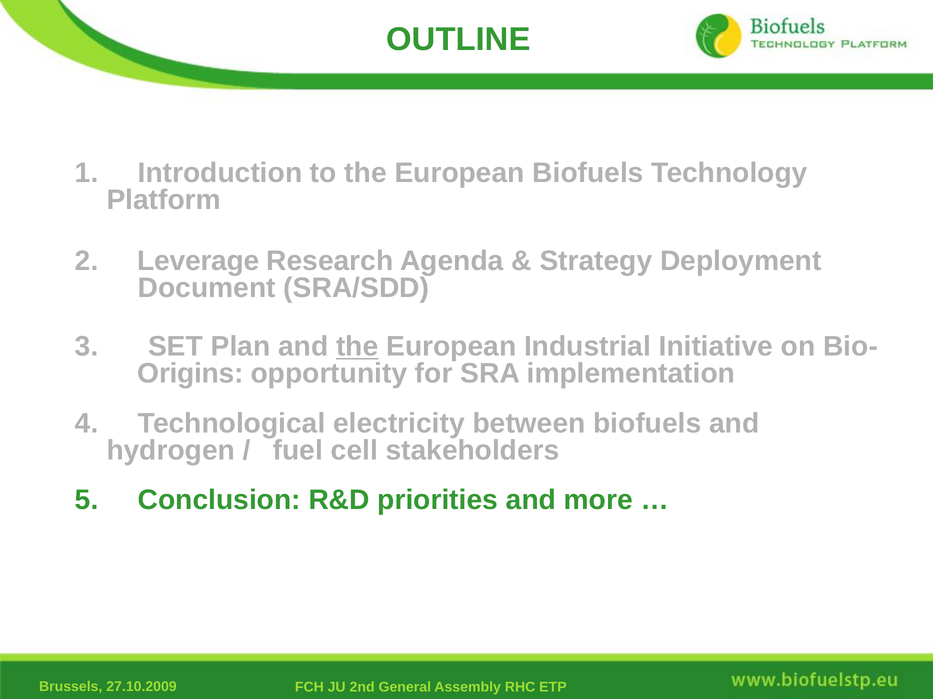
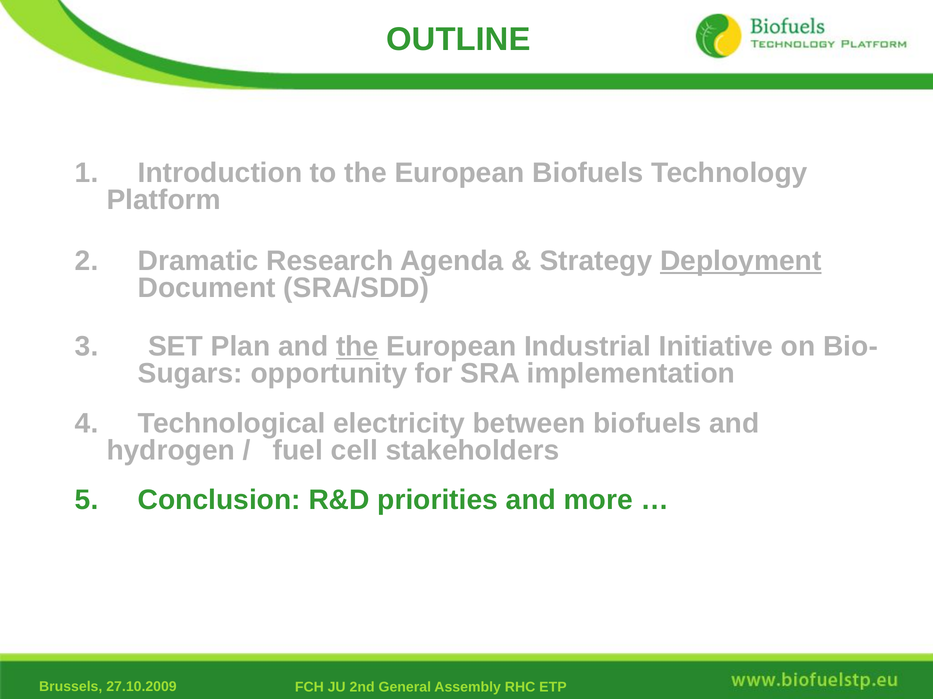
Leverage: Leverage -> Dramatic (198, 261)
Deployment underline: none -> present (741, 261)
Origins: Origins -> Sugars (190, 374)
